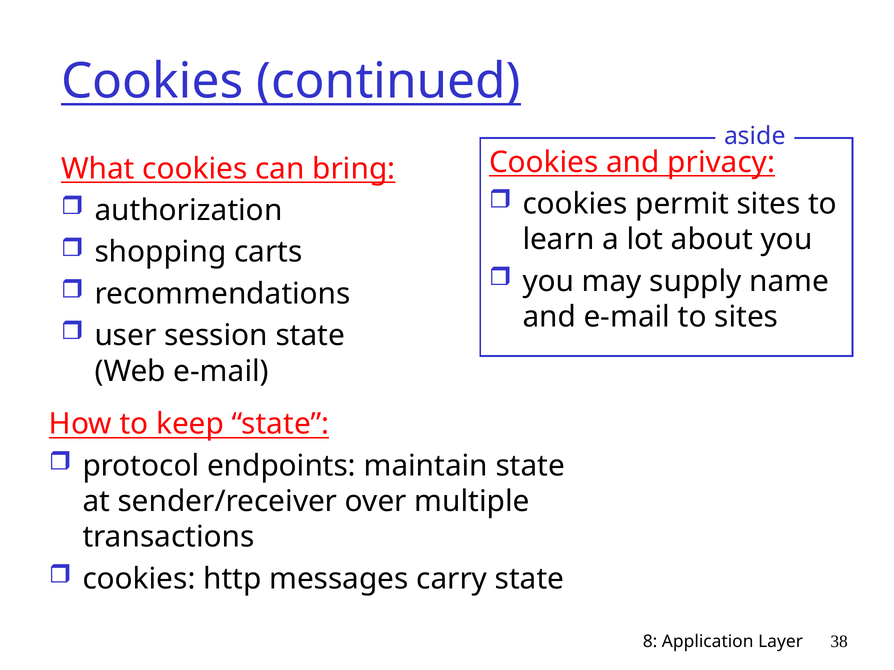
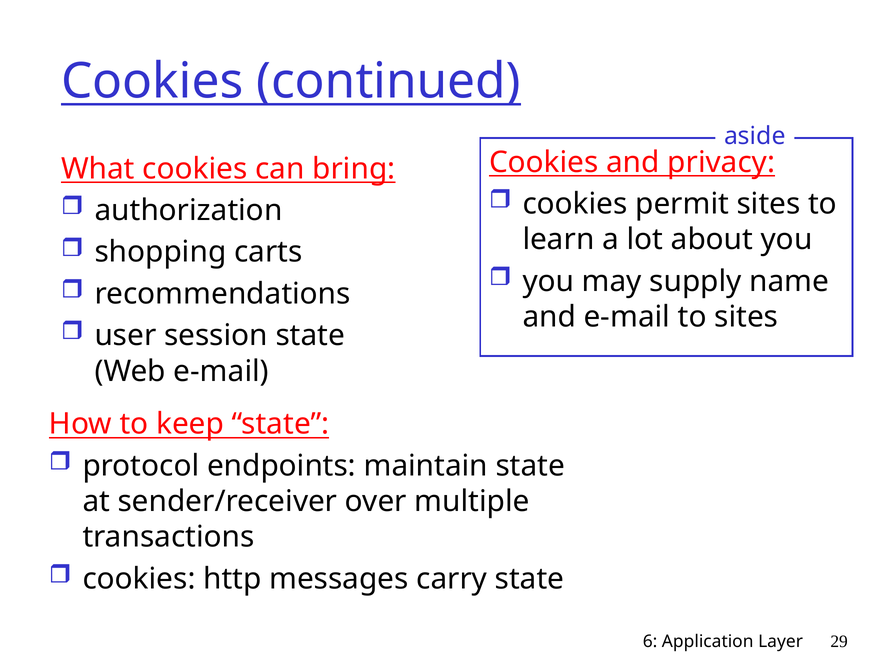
8: 8 -> 6 (650, 642)
38: 38 -> 29 (839, 642)
